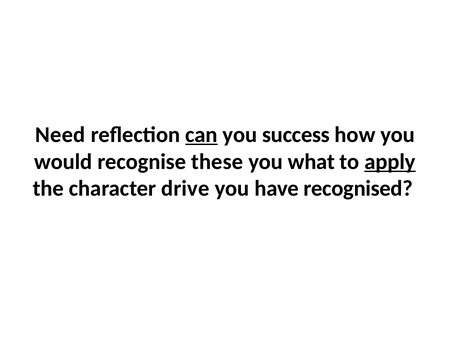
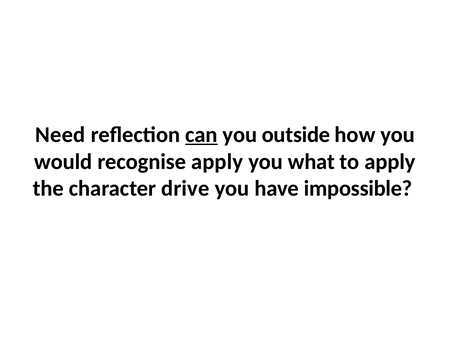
success: success -> outside (296, 135)
recognise these: these -> apply (217, 161)
apply underline: present -> none (390, 161)
recognised: recognised -> impossible (358, 188)
